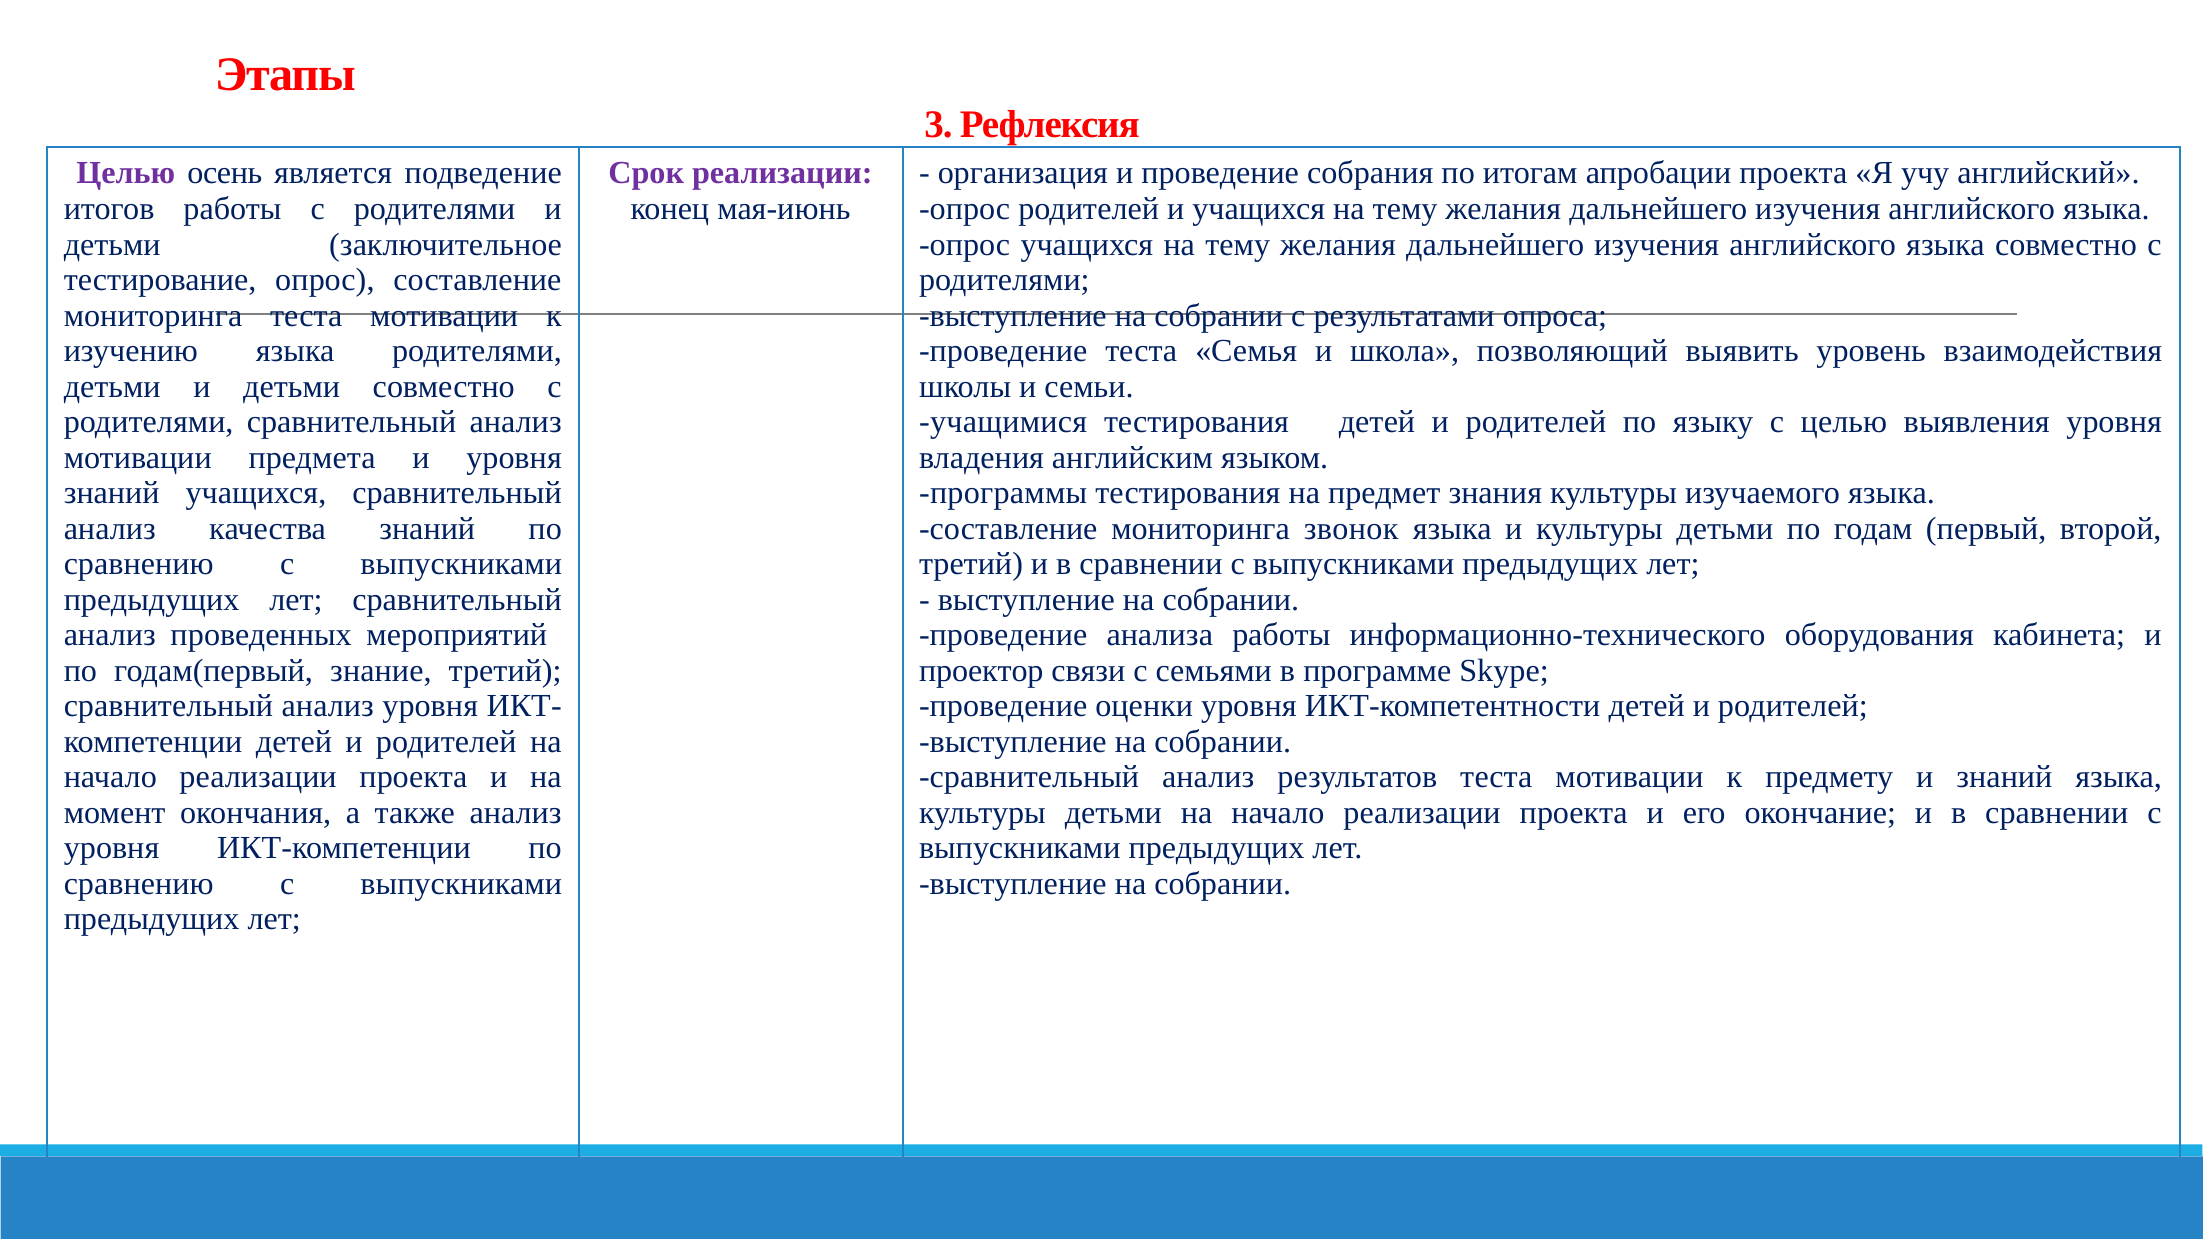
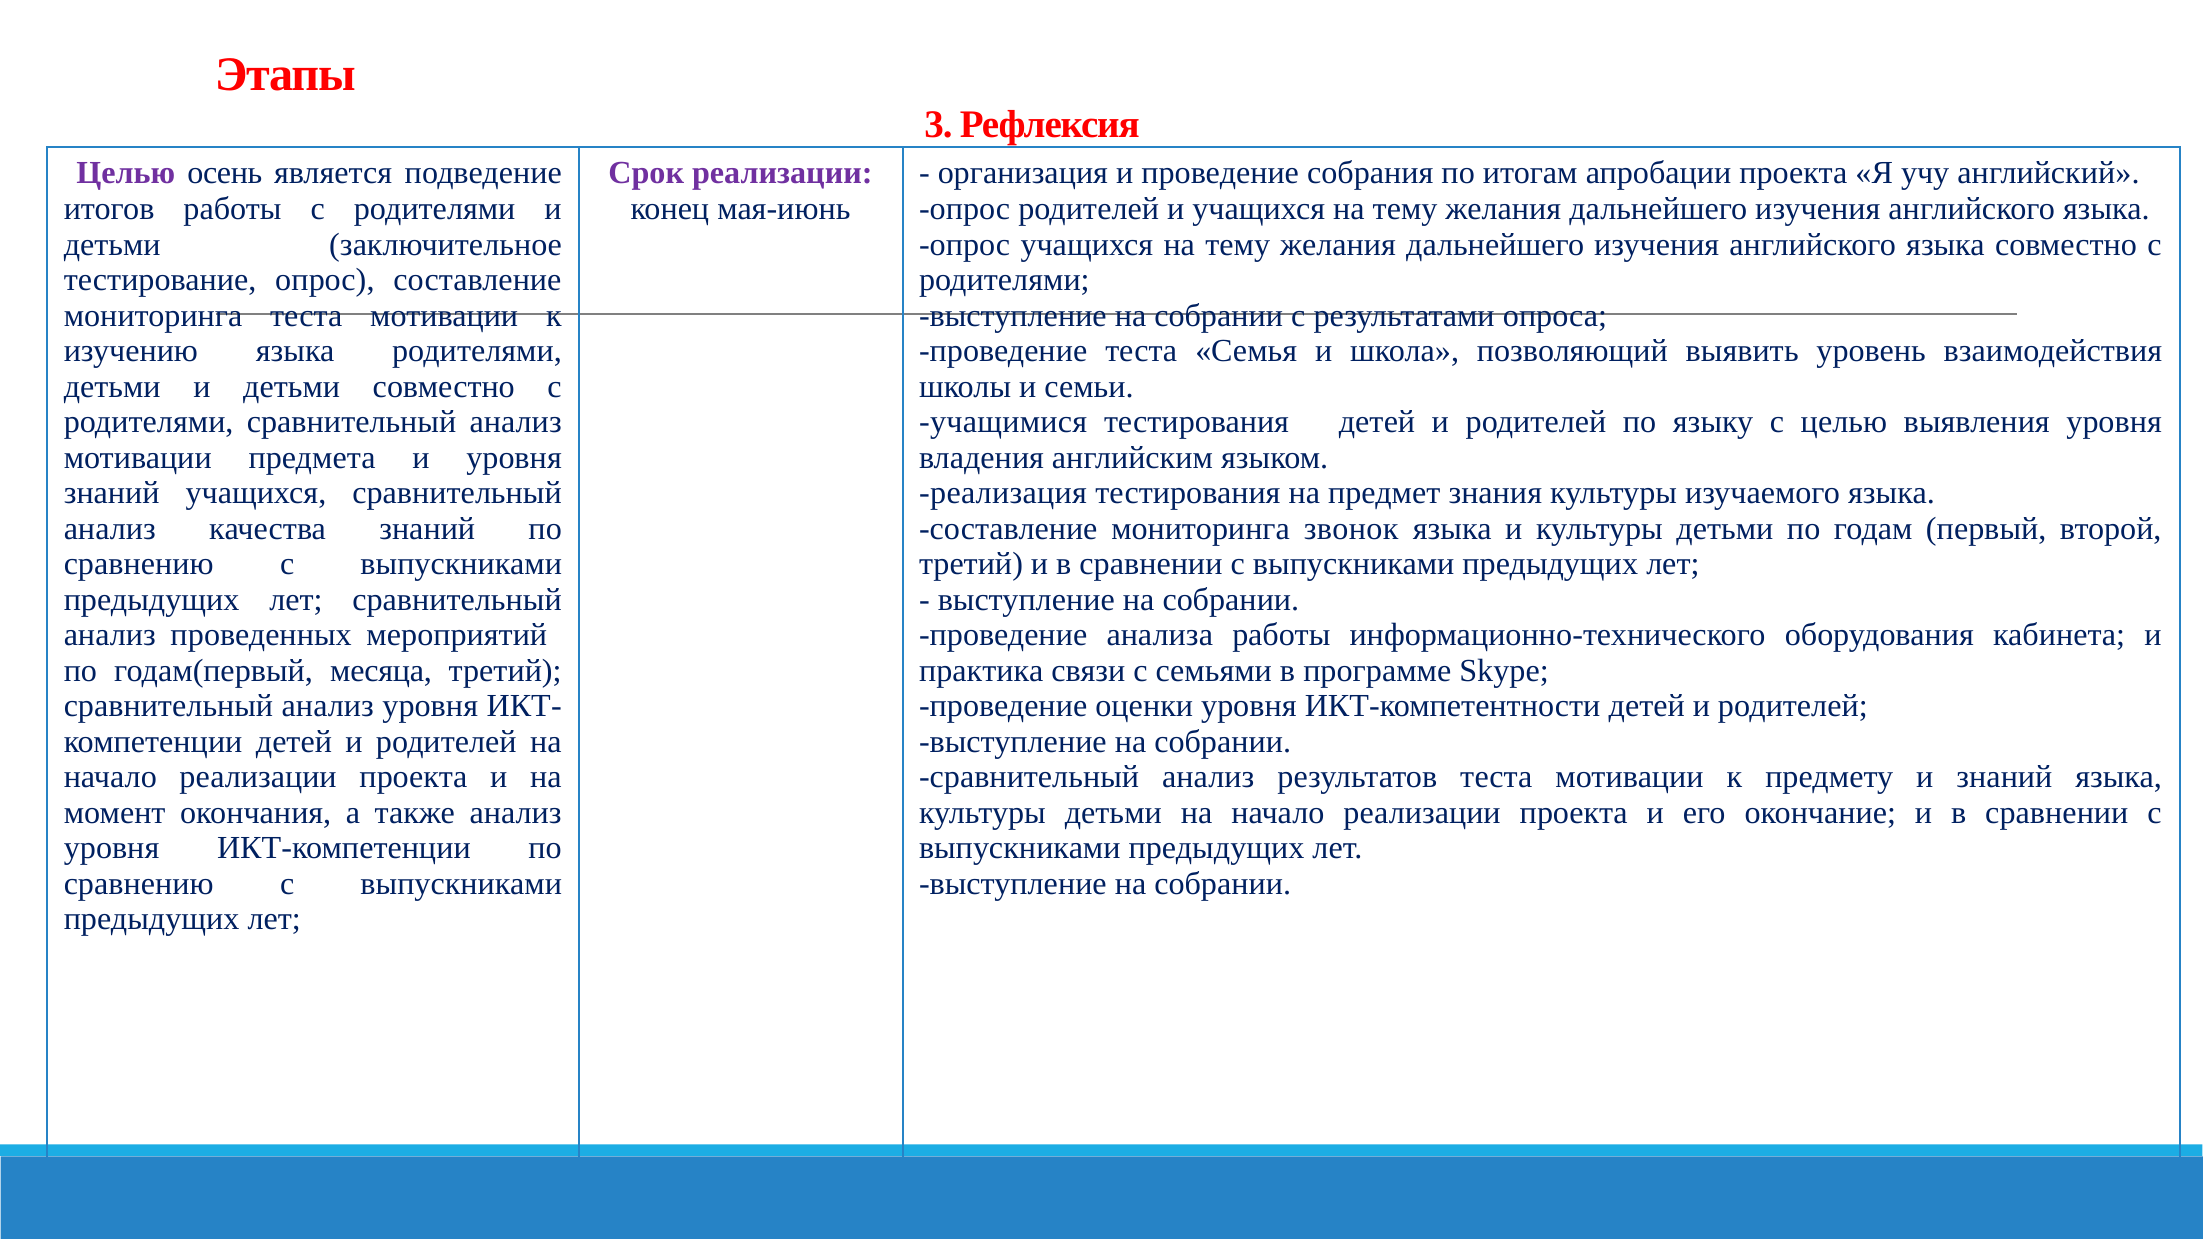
программы: программы -> реализация (1003, 493)
знание: знание -> месяца (381, 671)
проектор: проектор -> практика (981, 671)
